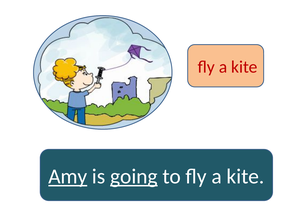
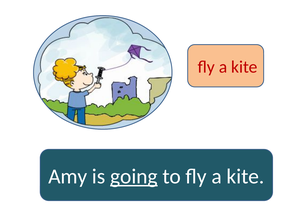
Amy underline: present -> none (68, 177)
